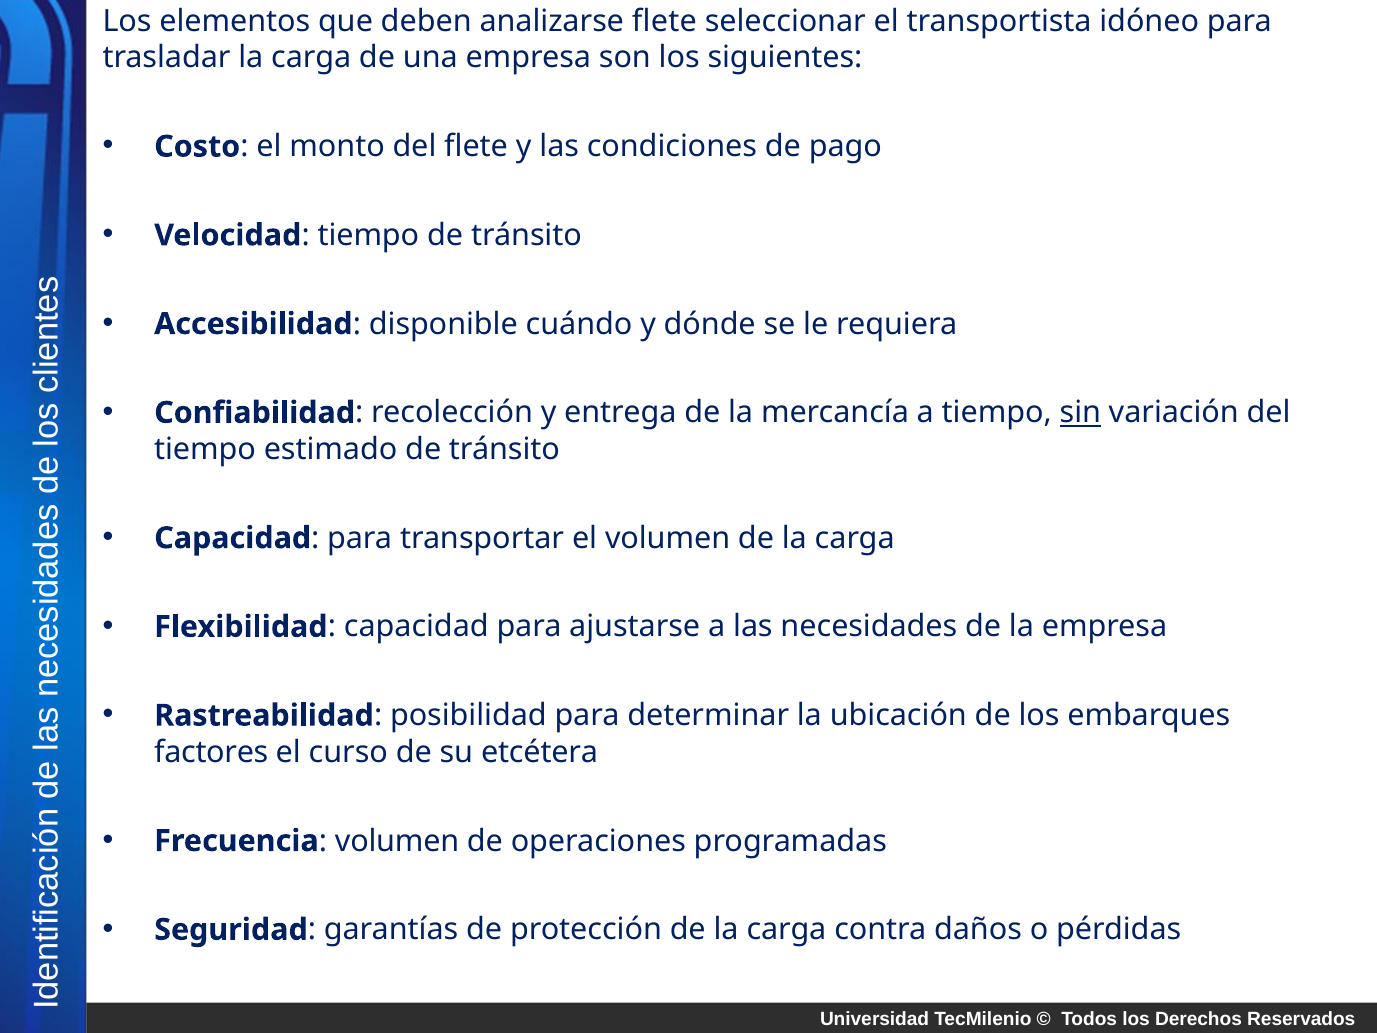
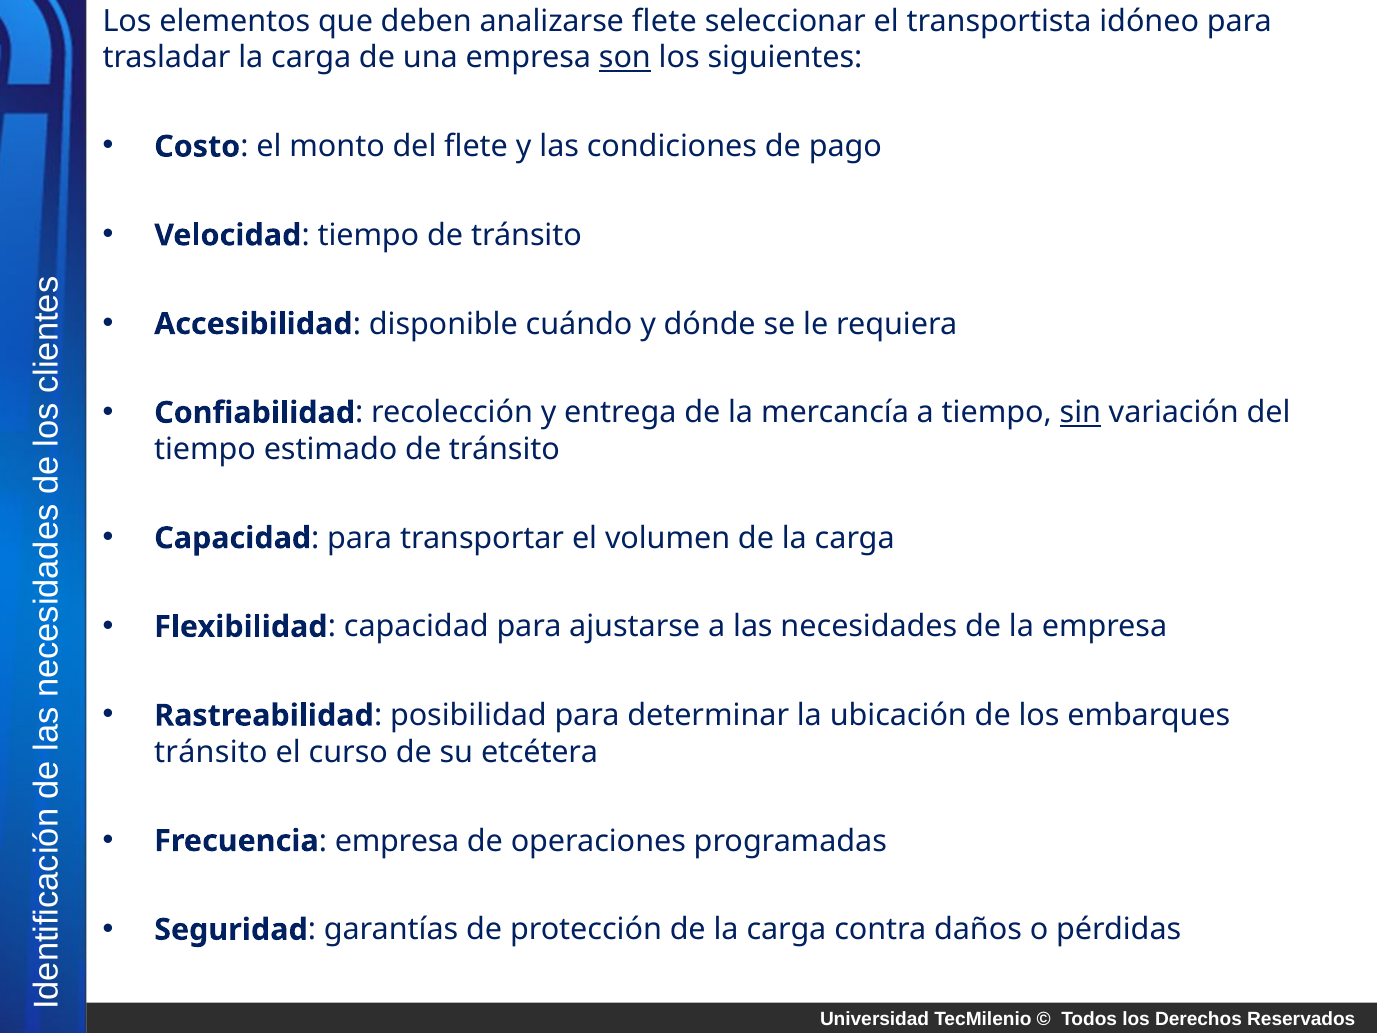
son underline: none -> present (625, 58)
factores: factores -> tránsito (211, 752)
Frecuencia volumen: volumen -> empresa (397, 841)
